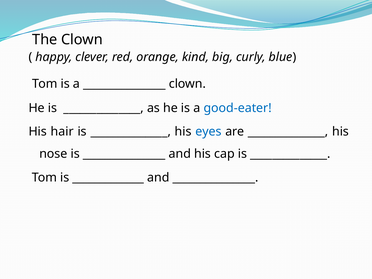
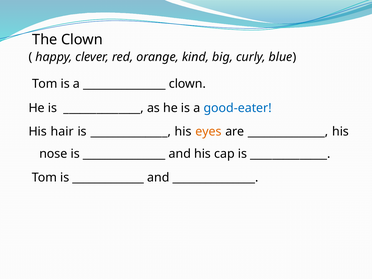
eyes colour: blue -> orange (208, 132)
